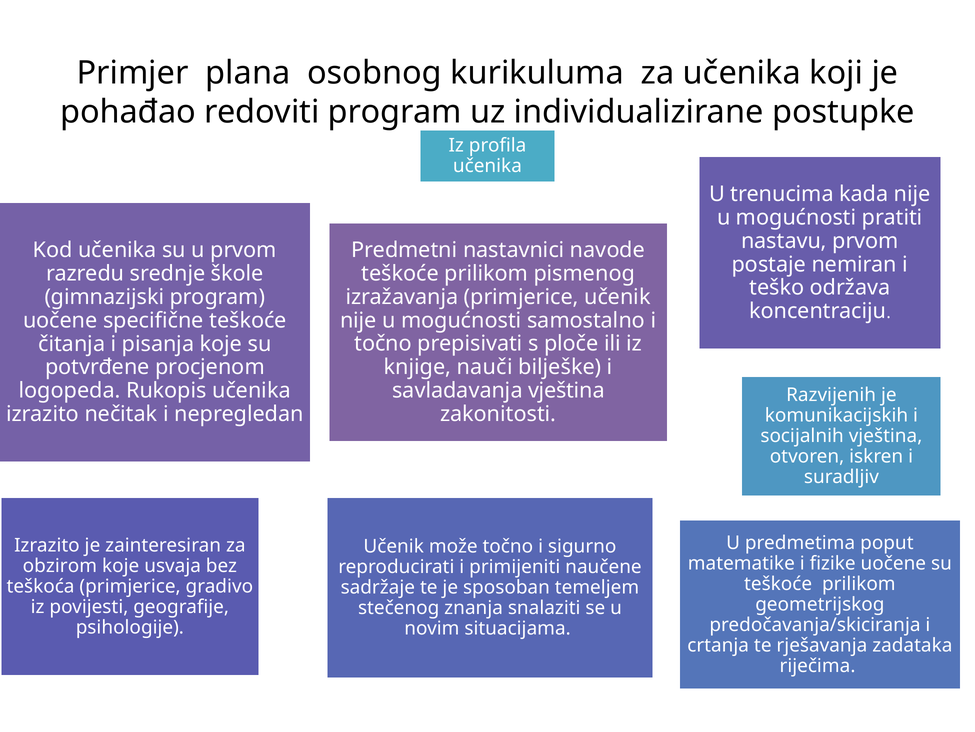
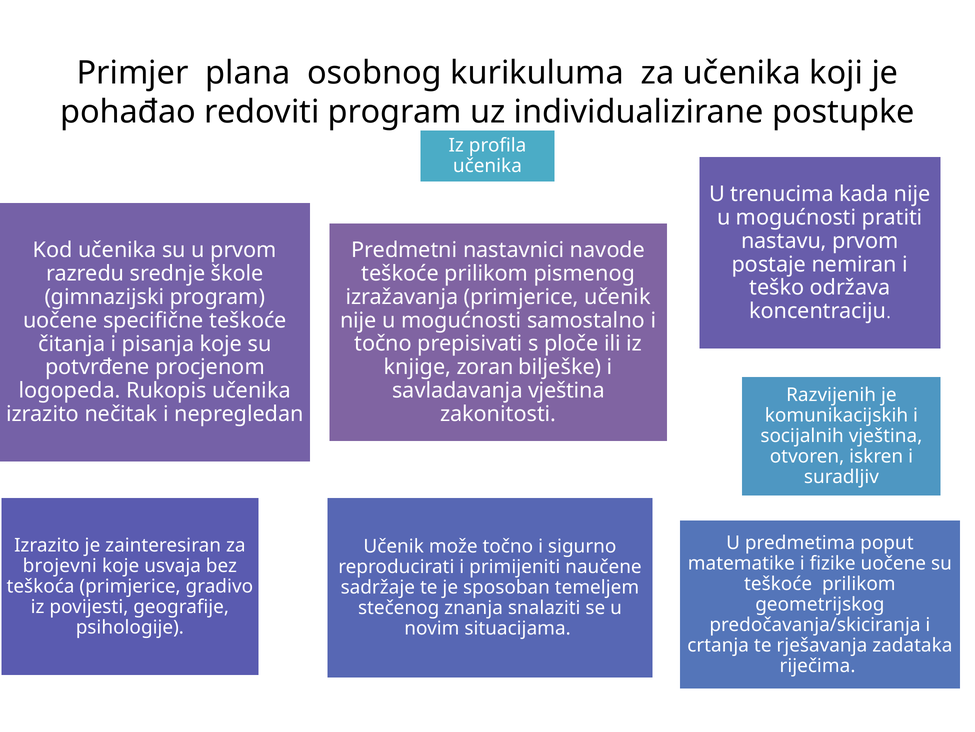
nauči: nauči -> zoran (485, 367)
obzirom: obzirom -> brojevni (60, 565)
